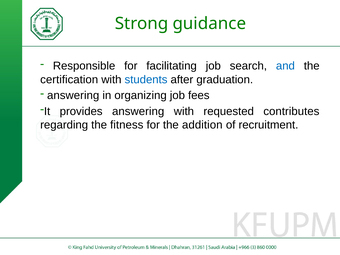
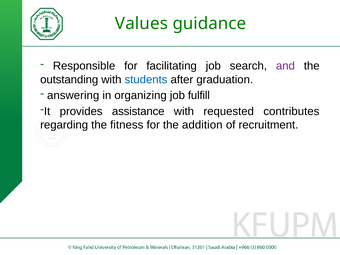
Strong: Strong -> Values (141, 23)
and colour: blue -> purple (285, 66)
certification: certification -> outstanding (69, 80)
fees: fees -> fulfill (199, 95)
provides answering: answering -> assistance (138, 111)
